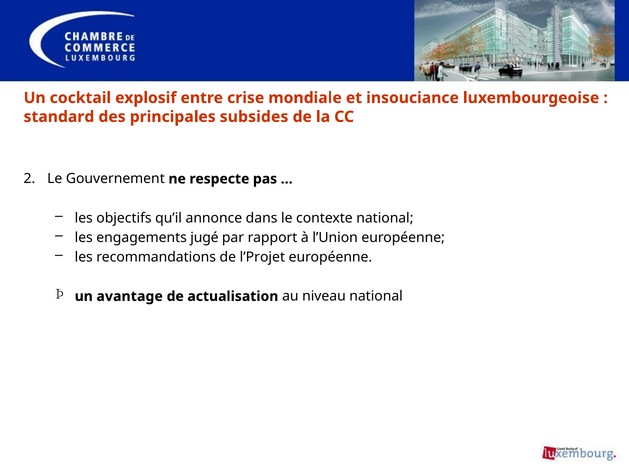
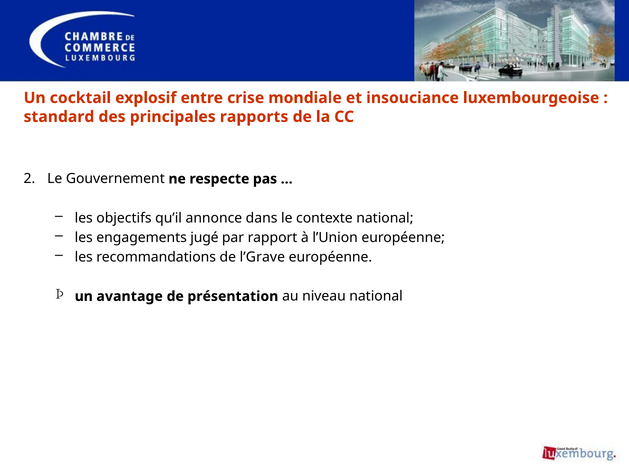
subsides: subsides -> rapports (254, 117)
l’Projet: l’Projet -> l’Grave (262, 257)
actualisation: actualisation -> présentation (233, 296)
